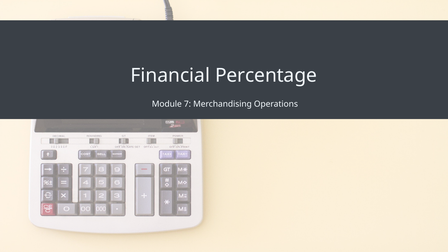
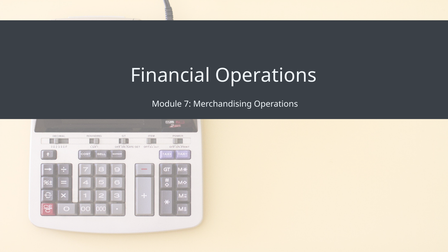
Financial Percentage: Percentage -> Operations (266, 76)
